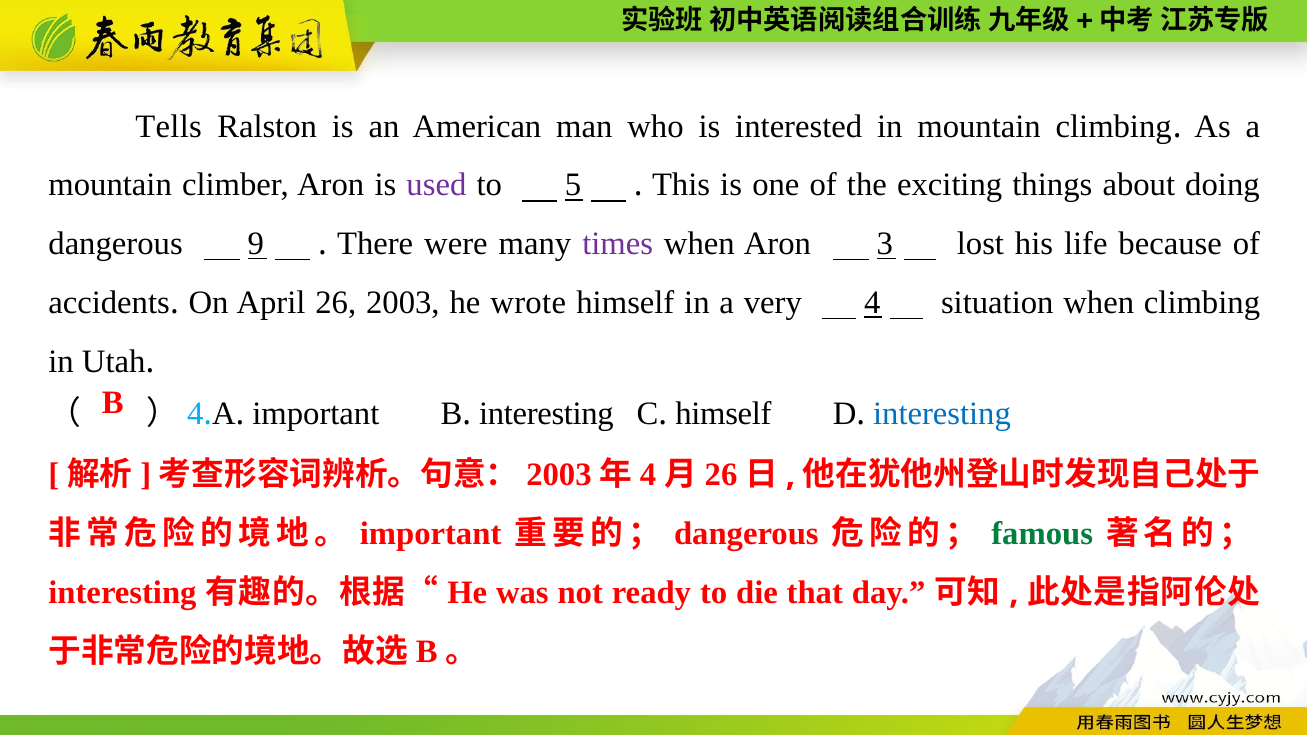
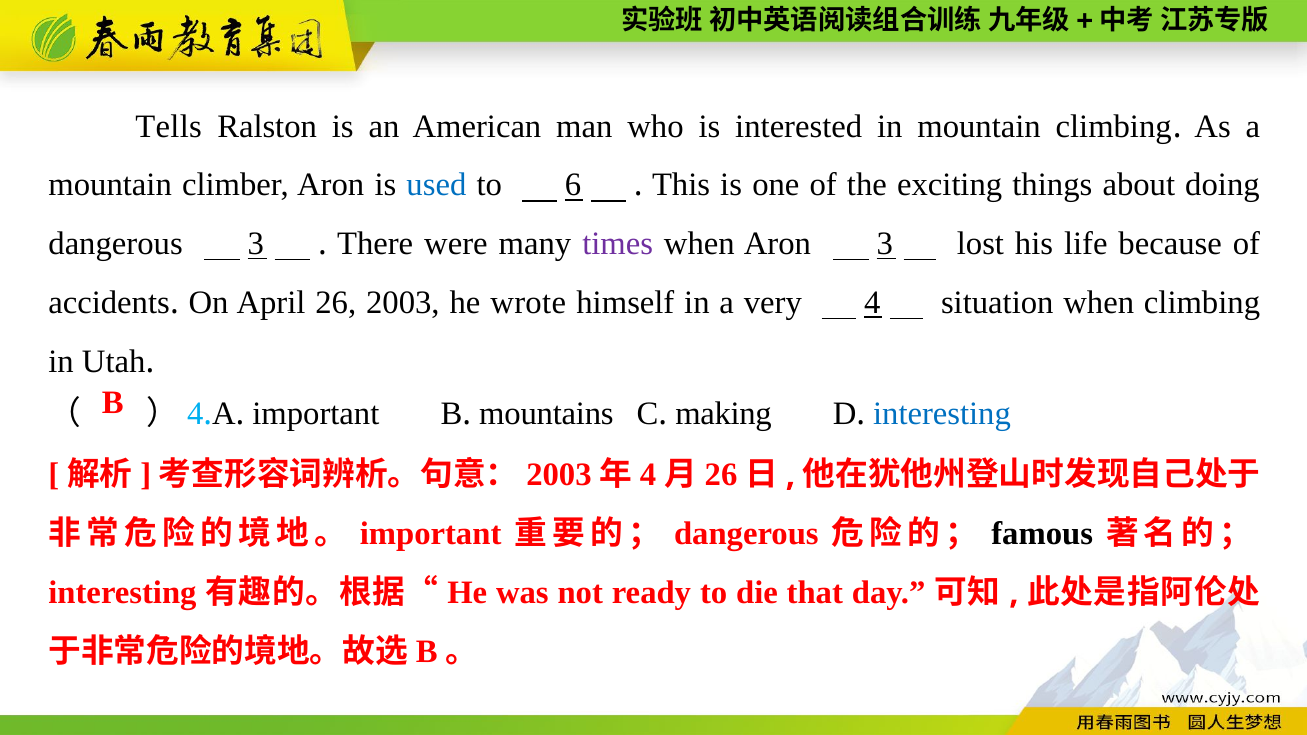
used colour: purple -> blue (436, 185)
5: 5 -> 6 (573, 185)
dangerous 9: 9 -> 3 (256, 244)
interesting: interesting -> mountains (546, 414)
himself: himself -> making (723, 414)
famous colour: green -> black (1042, 534)
